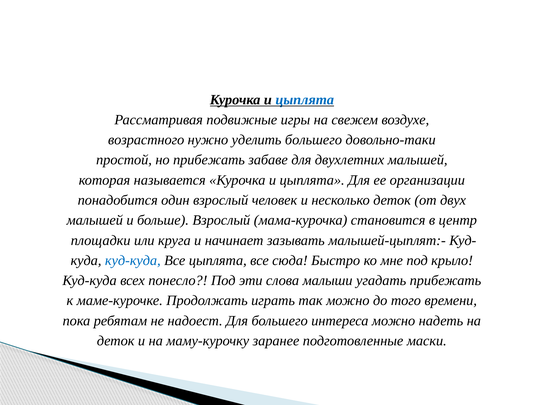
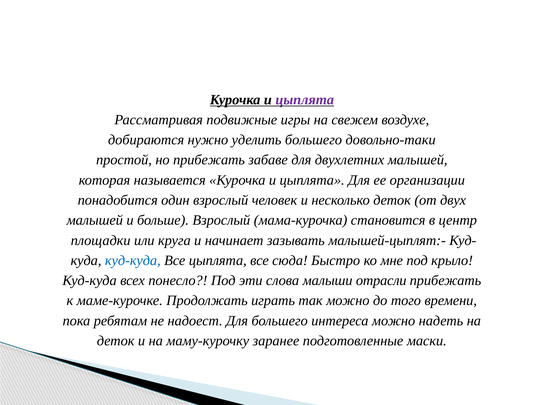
цыплята colour: blue -> purple (305, 100)
возрастного: возрастного -> добираются (146, 140)
угадать: угадать -> отрасли (381, 281)
